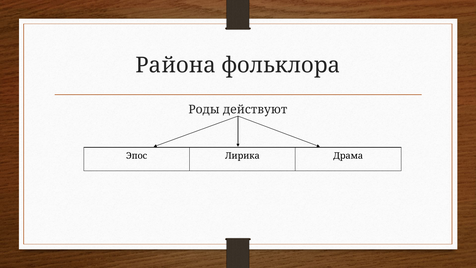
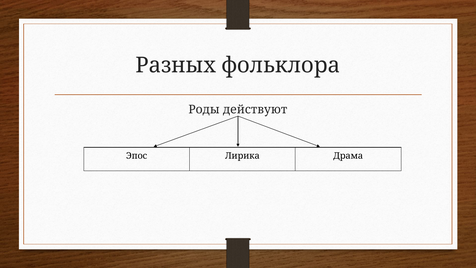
Района: Района -> Разных (176, 65)
